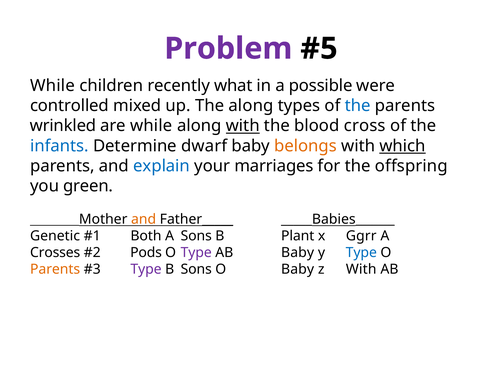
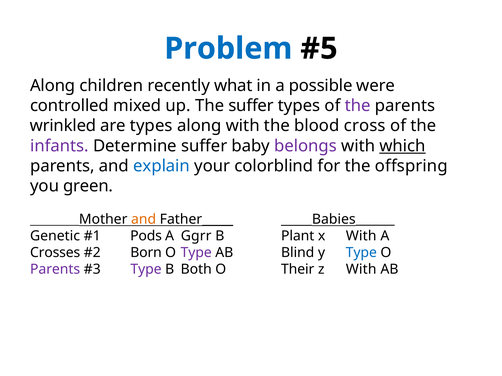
Problem colour: purple -> blue (228, 49)
While: While -> Along (53, 86)
The along: along -> suffer (251, 106)
the colour: blue -> purple (358, 106)
are while: while -> types (151, 126)
with underline: present -> none (243, 126)
infants colour: blue -> purple (59, 146)
Determine dwarf: dwarf -> suffer (204, 146)
belongs colour: orange -> purple (306, 146)
marriages: marriages -> colorblind (274, 166)
Both: Both -> Pods (146, 236)
A Sons: Sons -> Ggrr (196, 236)
x Ggrr: Ggrr -> With (361, 236)
Pods: Pods -> Born (146, 253)
AB Baby: Baby -> Blind (298, 253)
Parents colour: orange -> purple (55, 270)
B Sons: Sons -> Both (196, 270)
O Baby: Baby -> Their (298, 270)
